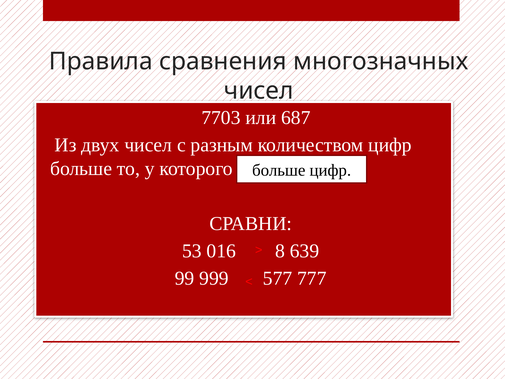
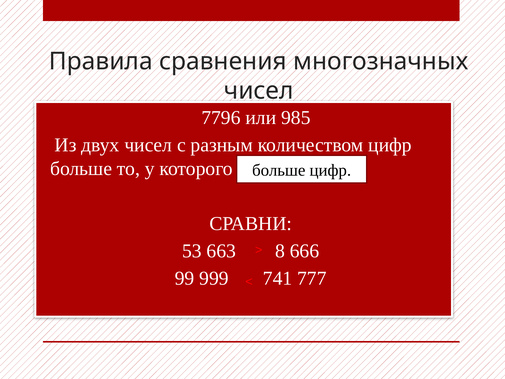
7703: 7703 -> 7796 (221, 118)
687: 687 -> 985 (296, 118)
016: 016 -> 663 (221, 251)
639: 639 -> 666 (305, 251)
577: 577 -> 741 (278, 278)
